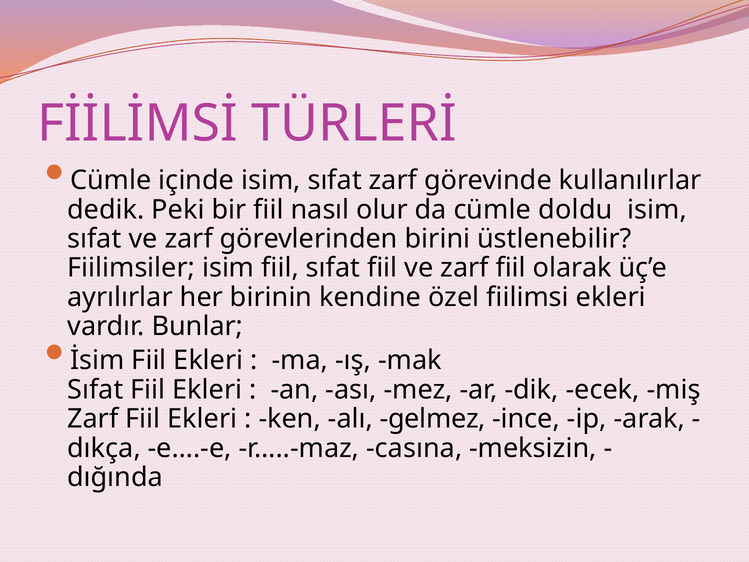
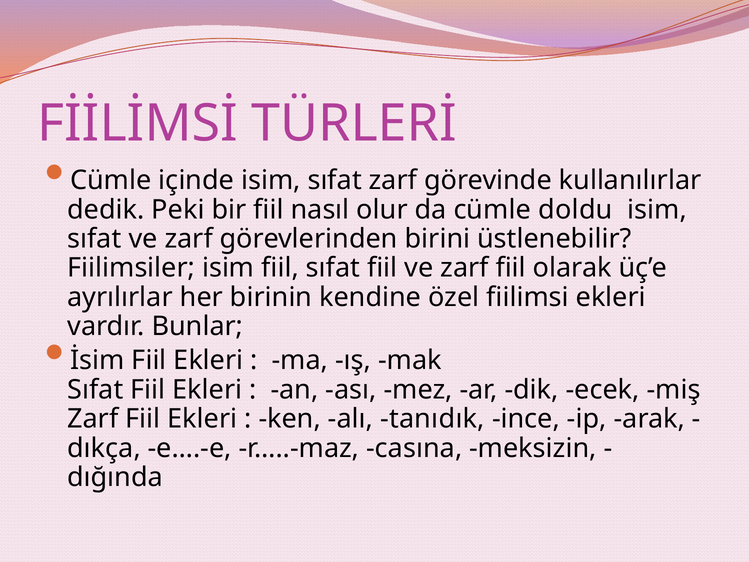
gelmez: gelmez -> tanıdık (432, 419)
